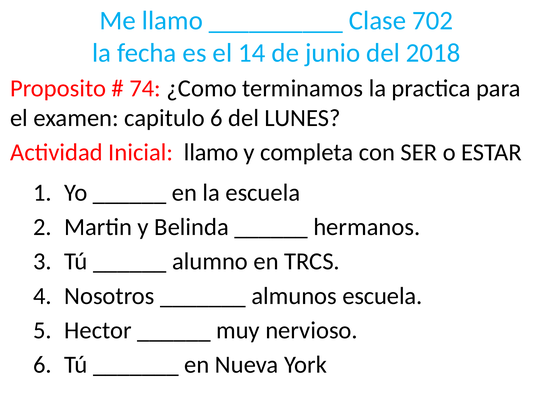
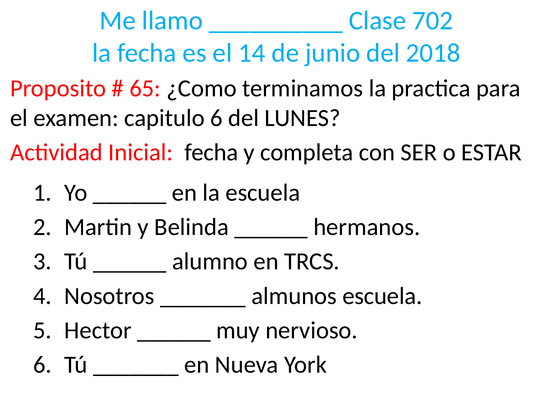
74: 74 -> 65 (145, 88)
Inicial llamo: llamo -> fecha (211, 152)
